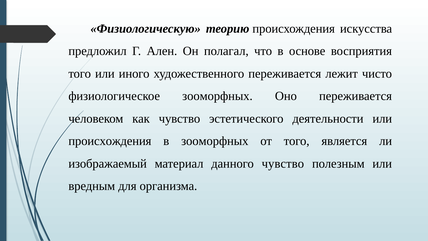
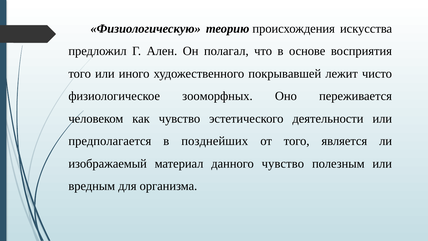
художественного переживается: переживается -> покрывавшей (285, 74)
происхождения: происхождения -> предполагается (110, 141)
в зооморфных: зооморфных -> позднейших (215, 141)
